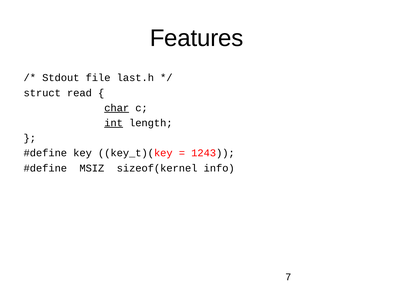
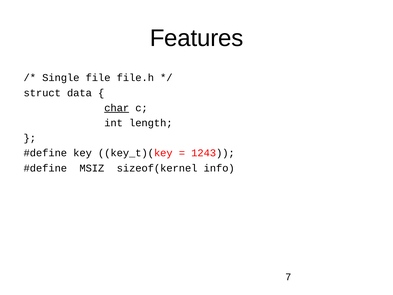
Stdout: Stdout -> Single (61, 78)
last.h: last.h -> file.h (135, 78)
read: read -> data (79, 93)
int underline: present -> none (114, 123)
